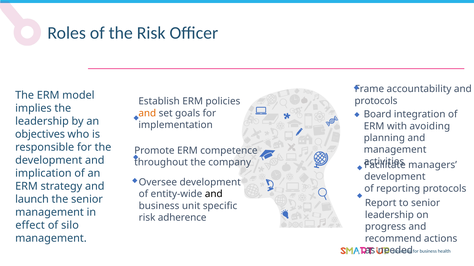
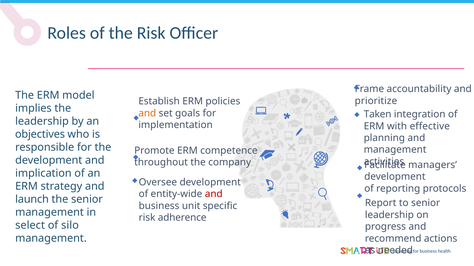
protocols: protocols -> prioritize (376, 101)
Board: Board -> Taken (378, 115)
avoiding: avoiding -> effective (430, 126)
and colour: black -> red (214, 195)
effect: effect -> select (30, 226)
